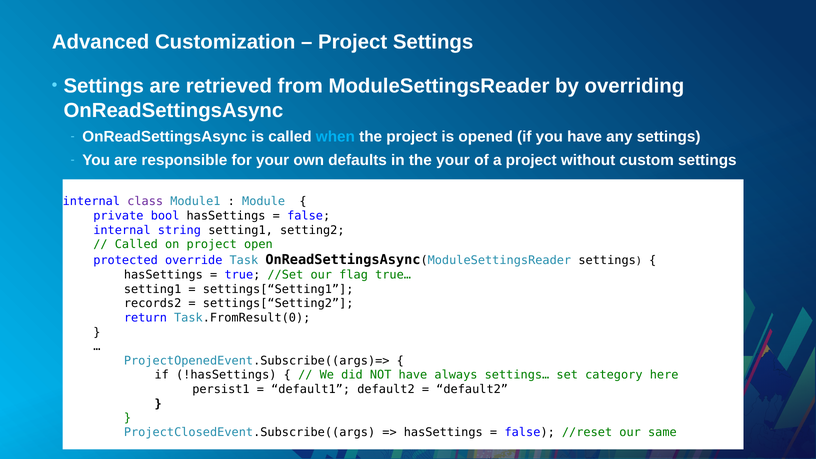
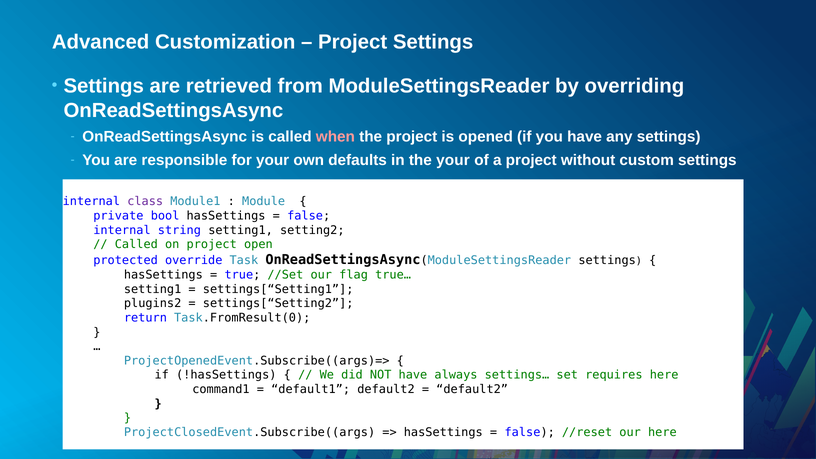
when colour: light blue -> pink (335, 137)
records2: records2 -> plugins2 (153, 304)
category: category -> requires (614, 375)
persist1: persist1 -> command1 (221, 389)
our same: same -> here (662, 432)
